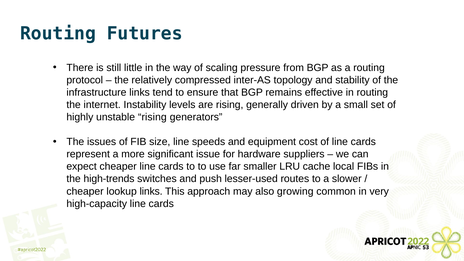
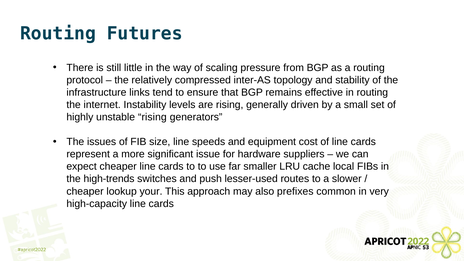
lookup links: links -> your (151, 191)
growing: growing -> prefixes (295, 191)
